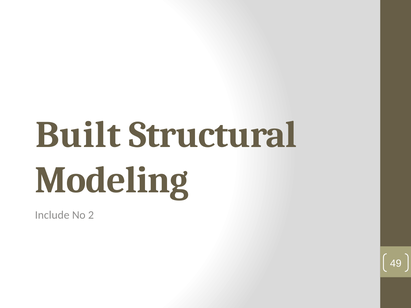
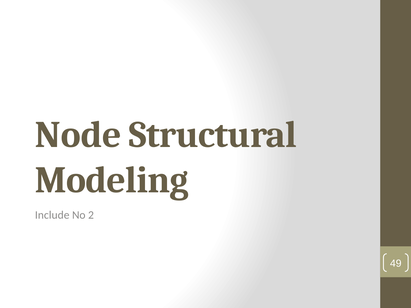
Built: Built -> Node (78, 135)
